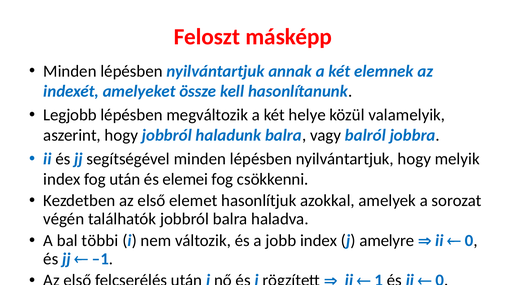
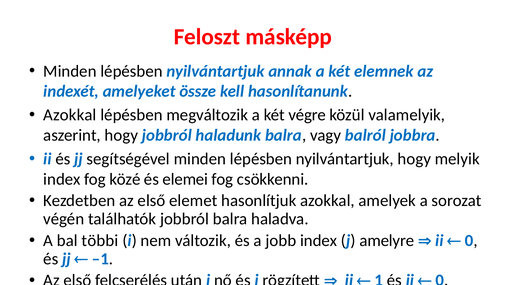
Legjobb: Legjobb -> Azokkal (70, 115)
helye: helye -> végre (307, 115)
fog után: után -> közé (125, 179)
